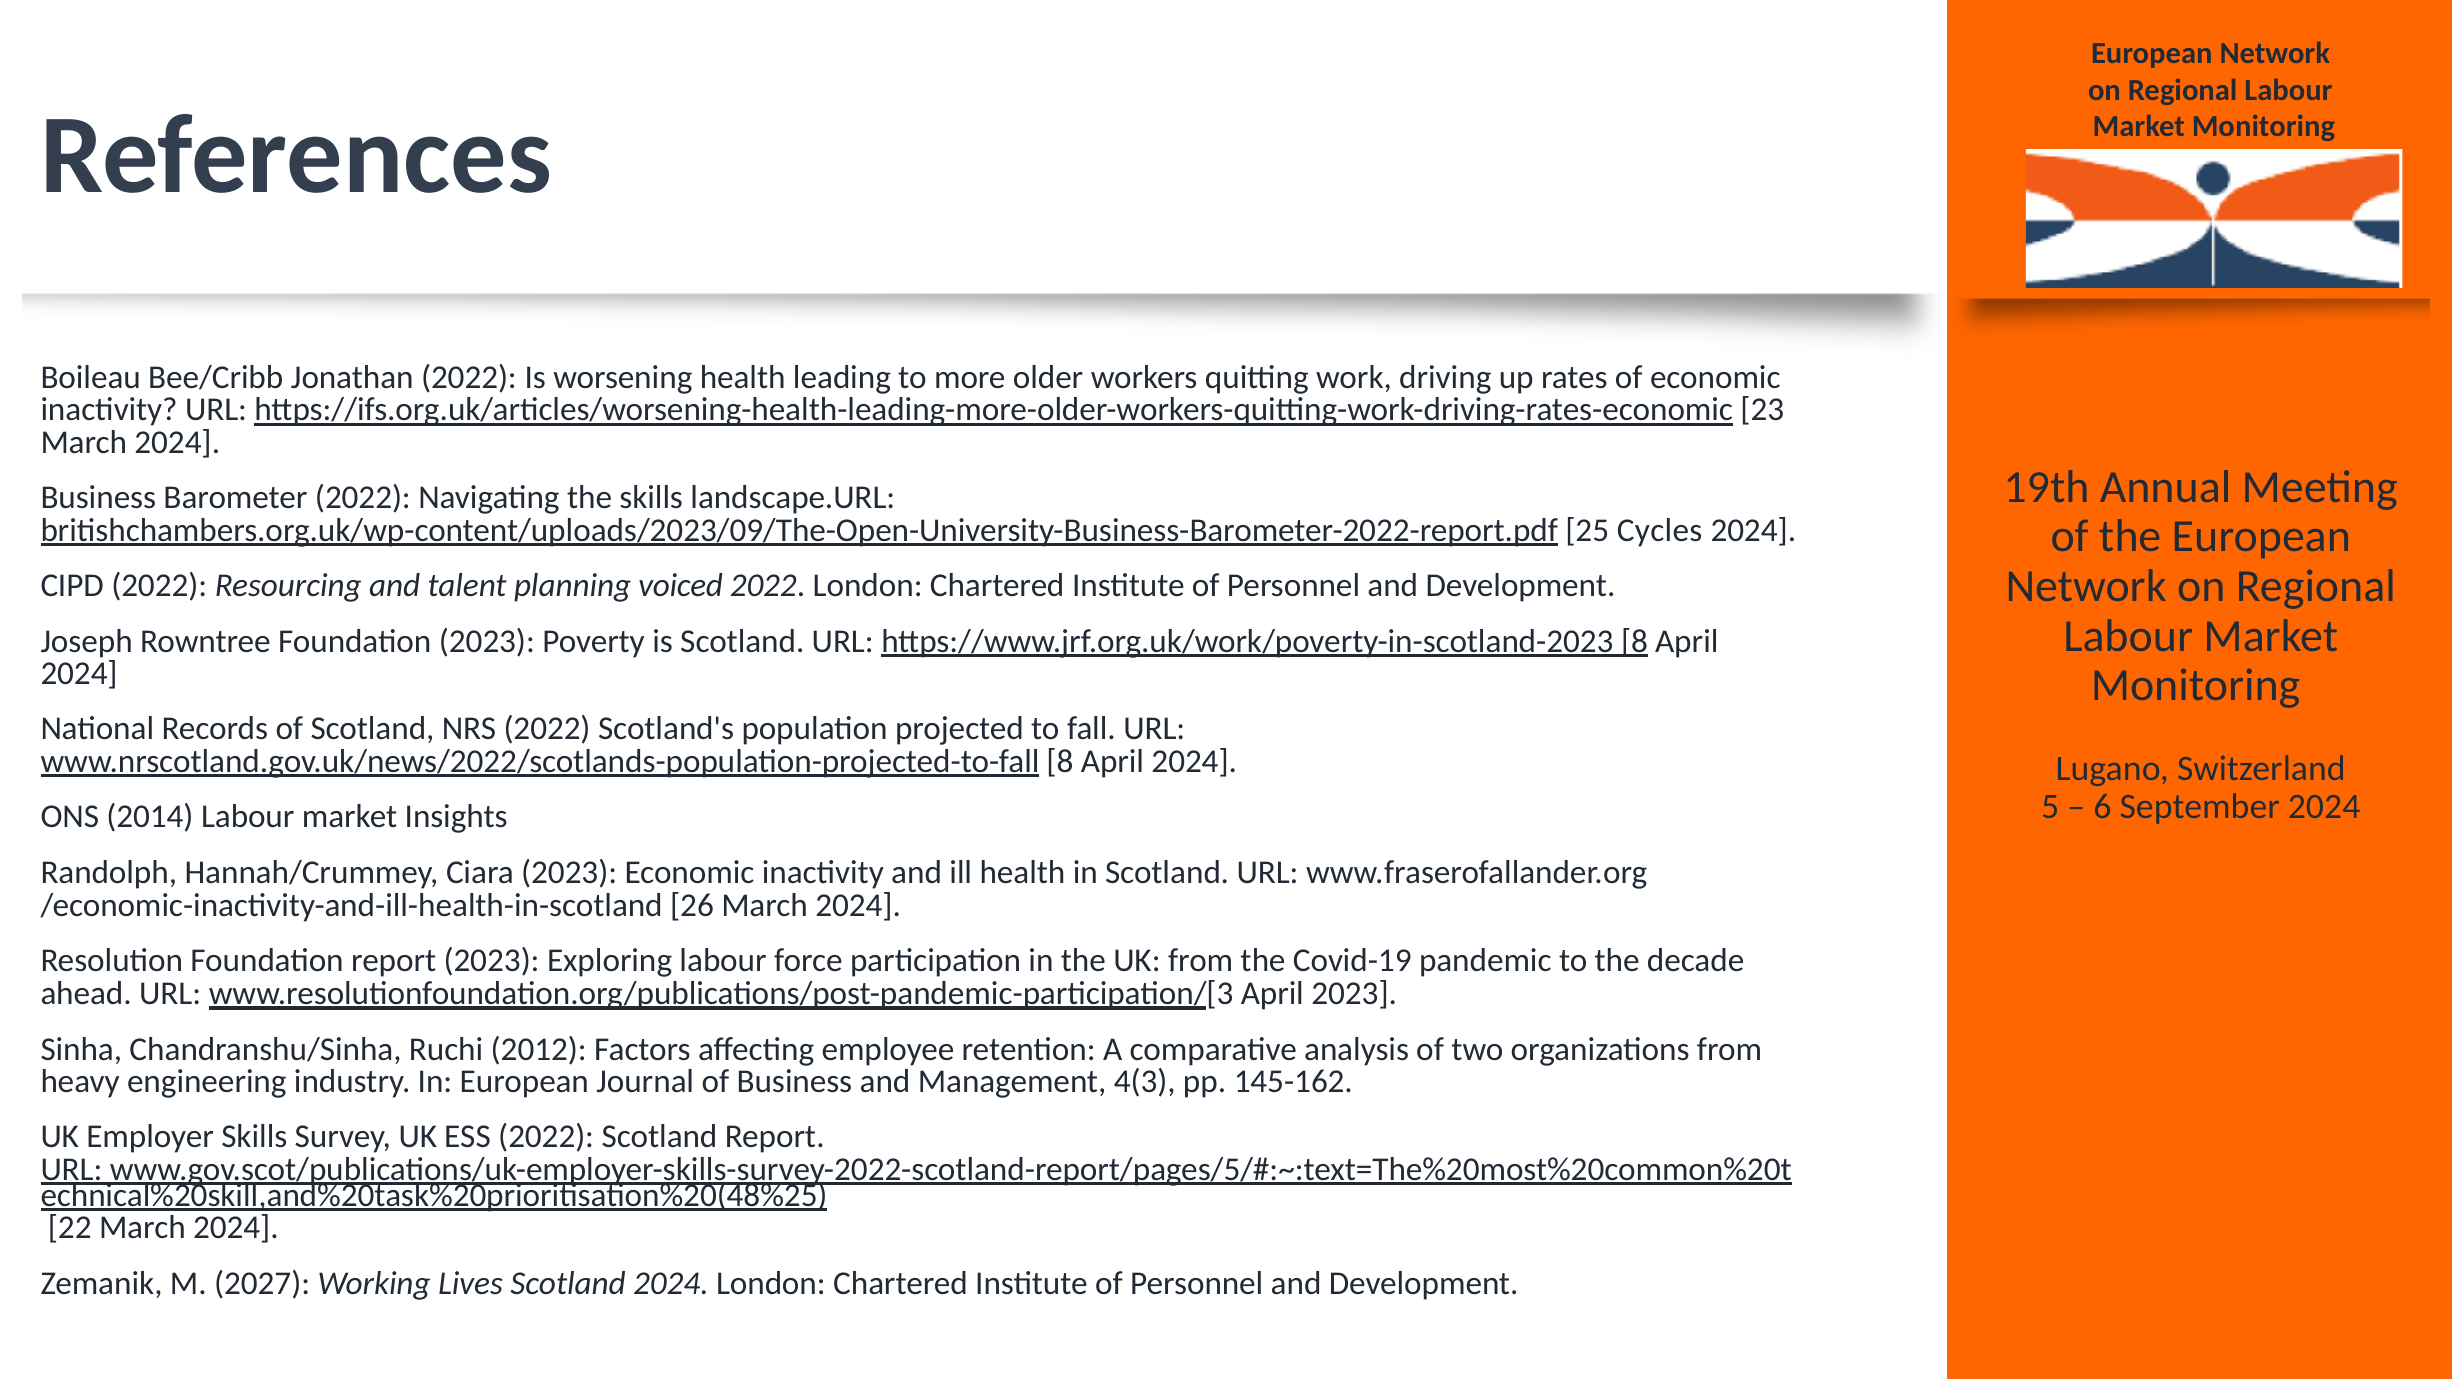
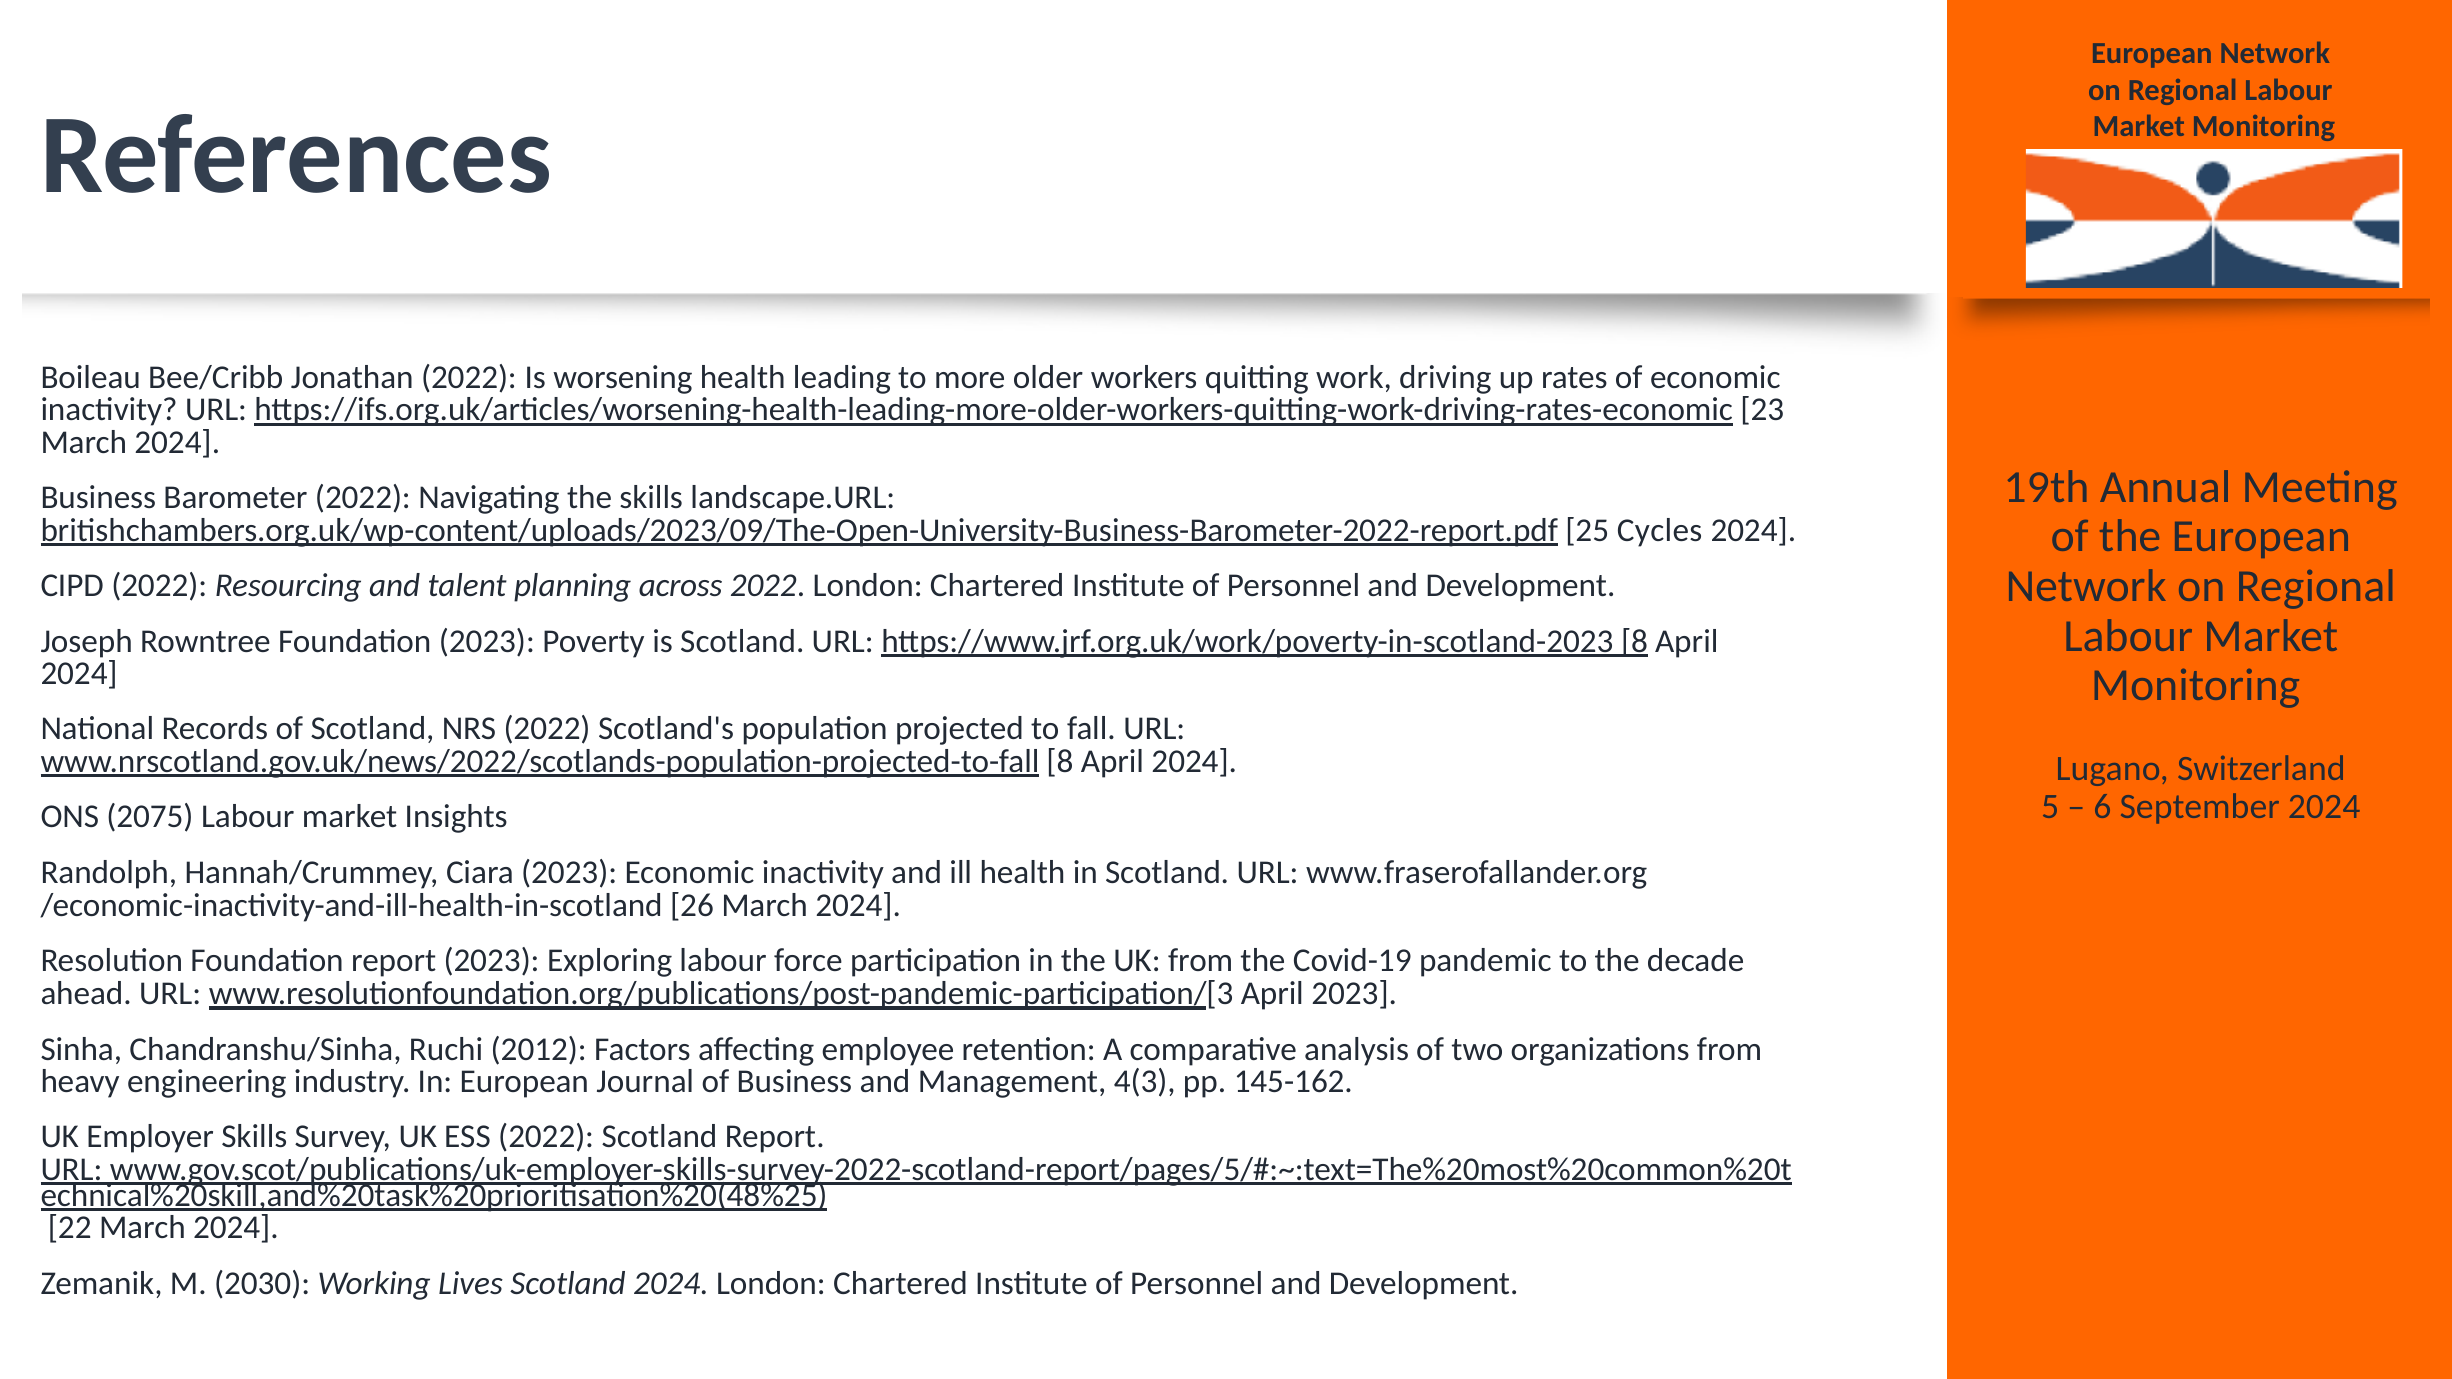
voiced: voiced -> across (681, 586)
2014: 2014 -> 2075 (150, 817)
2027: 2027 -> 2030 (262, 1283)
